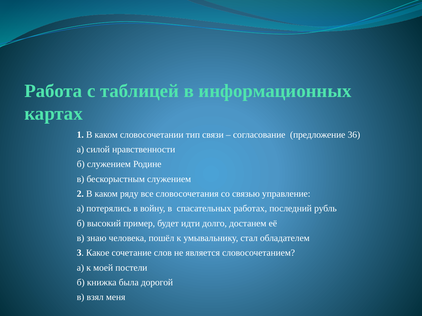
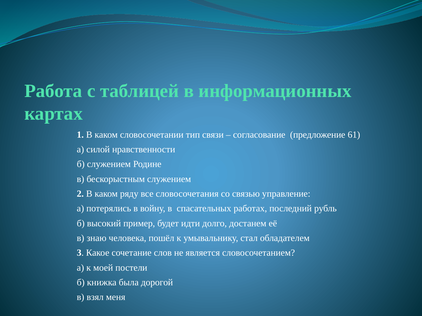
36: 36 -> 61 (354, 135)
